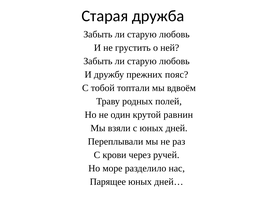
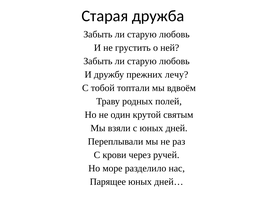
пояс: пояс -> лечу (177, 75)
равнин: равнин -> святым (178, 115)
